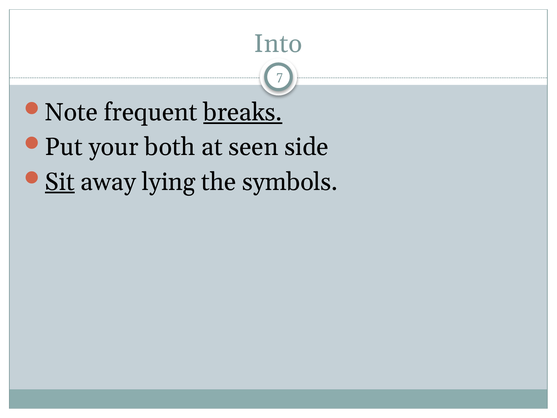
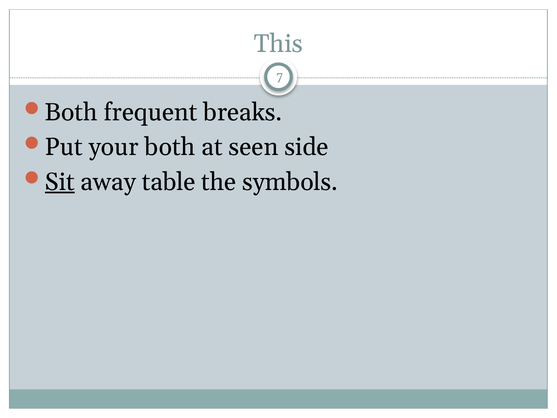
Into: Into -> This (278, 44)
Note: Note -> Both (71, 112)
breaks underline: present -> none (243, 112)
lying: lying -> table (169, 182)
